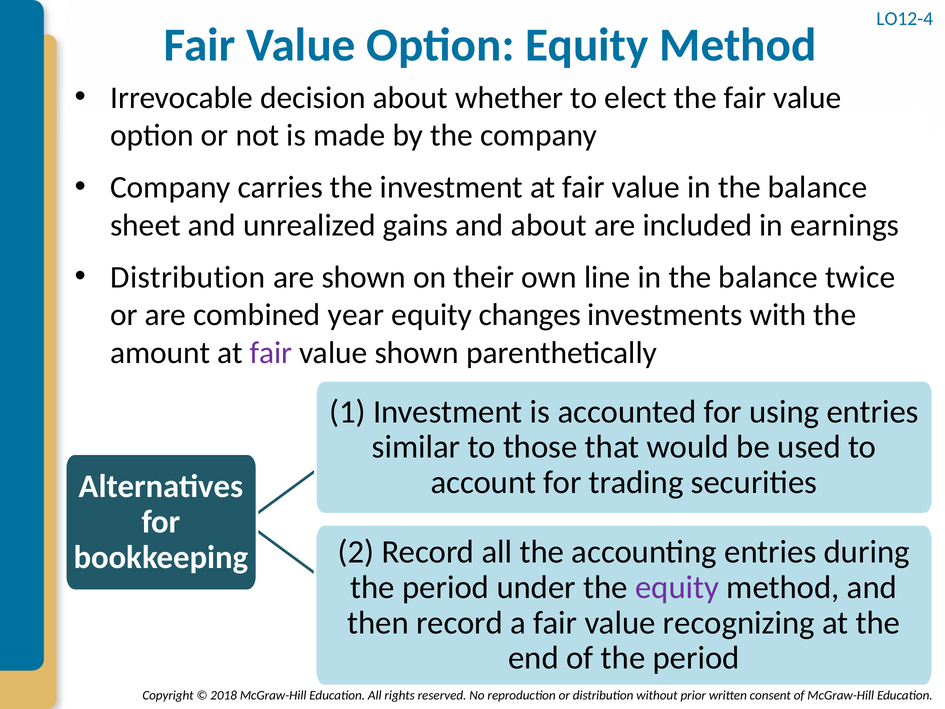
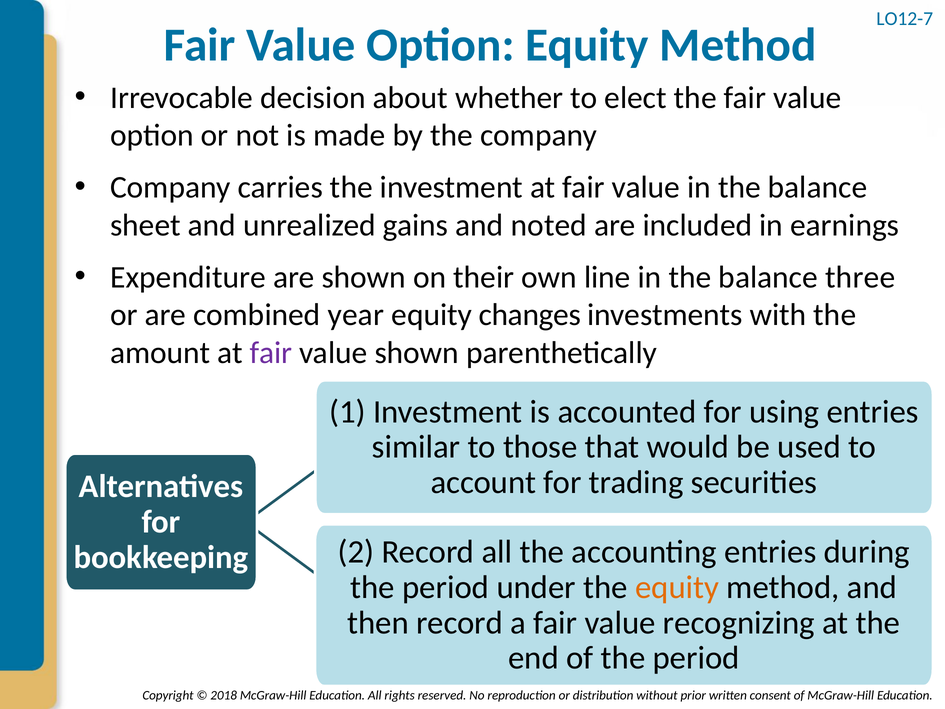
LO12-4: LO12-4 -> LO12-7 (905, 19)
and about: about -> noted (549, 225)
Distribution: Distribution -> Expenditure (188, 277)
twice: twice -> three (860, 277)
equity colour: purple -> orange (677, 587)
